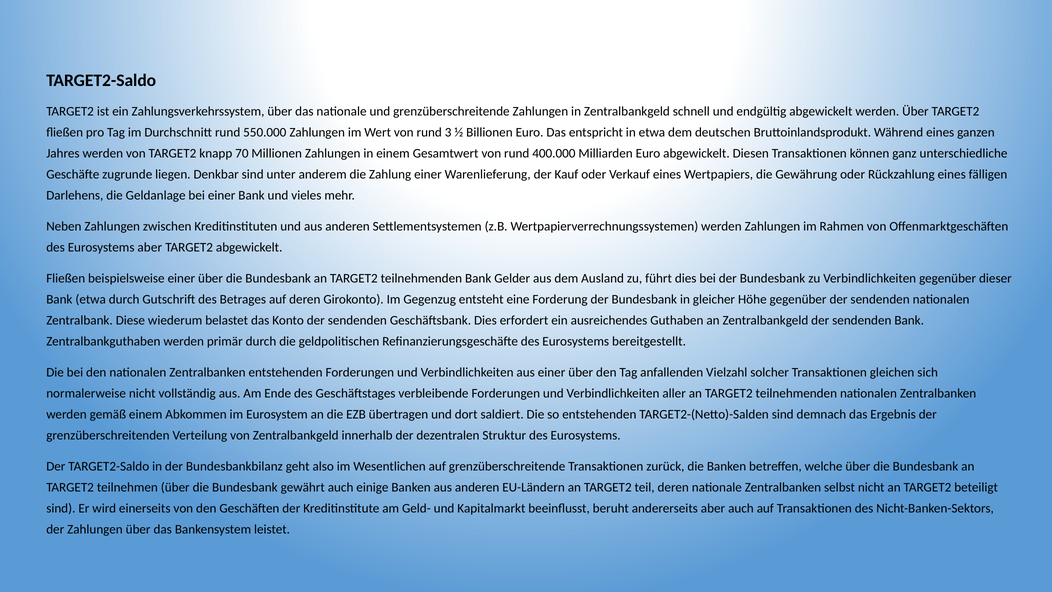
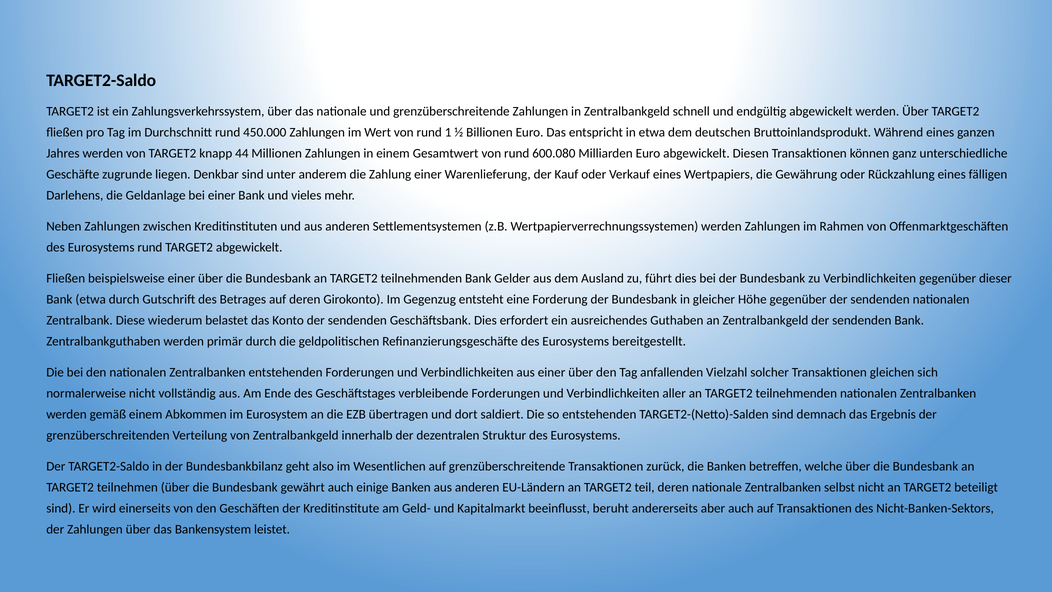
550.000: 550.000 -> 450.000 (265, 132)
3: 3 -> 1 (448, 132)
70: 70 -> 44 (242, 153)
400.000: 400.000 -> 600.080 (554, 153)
Eurosystems aber: aber -> rund (150, 247)
